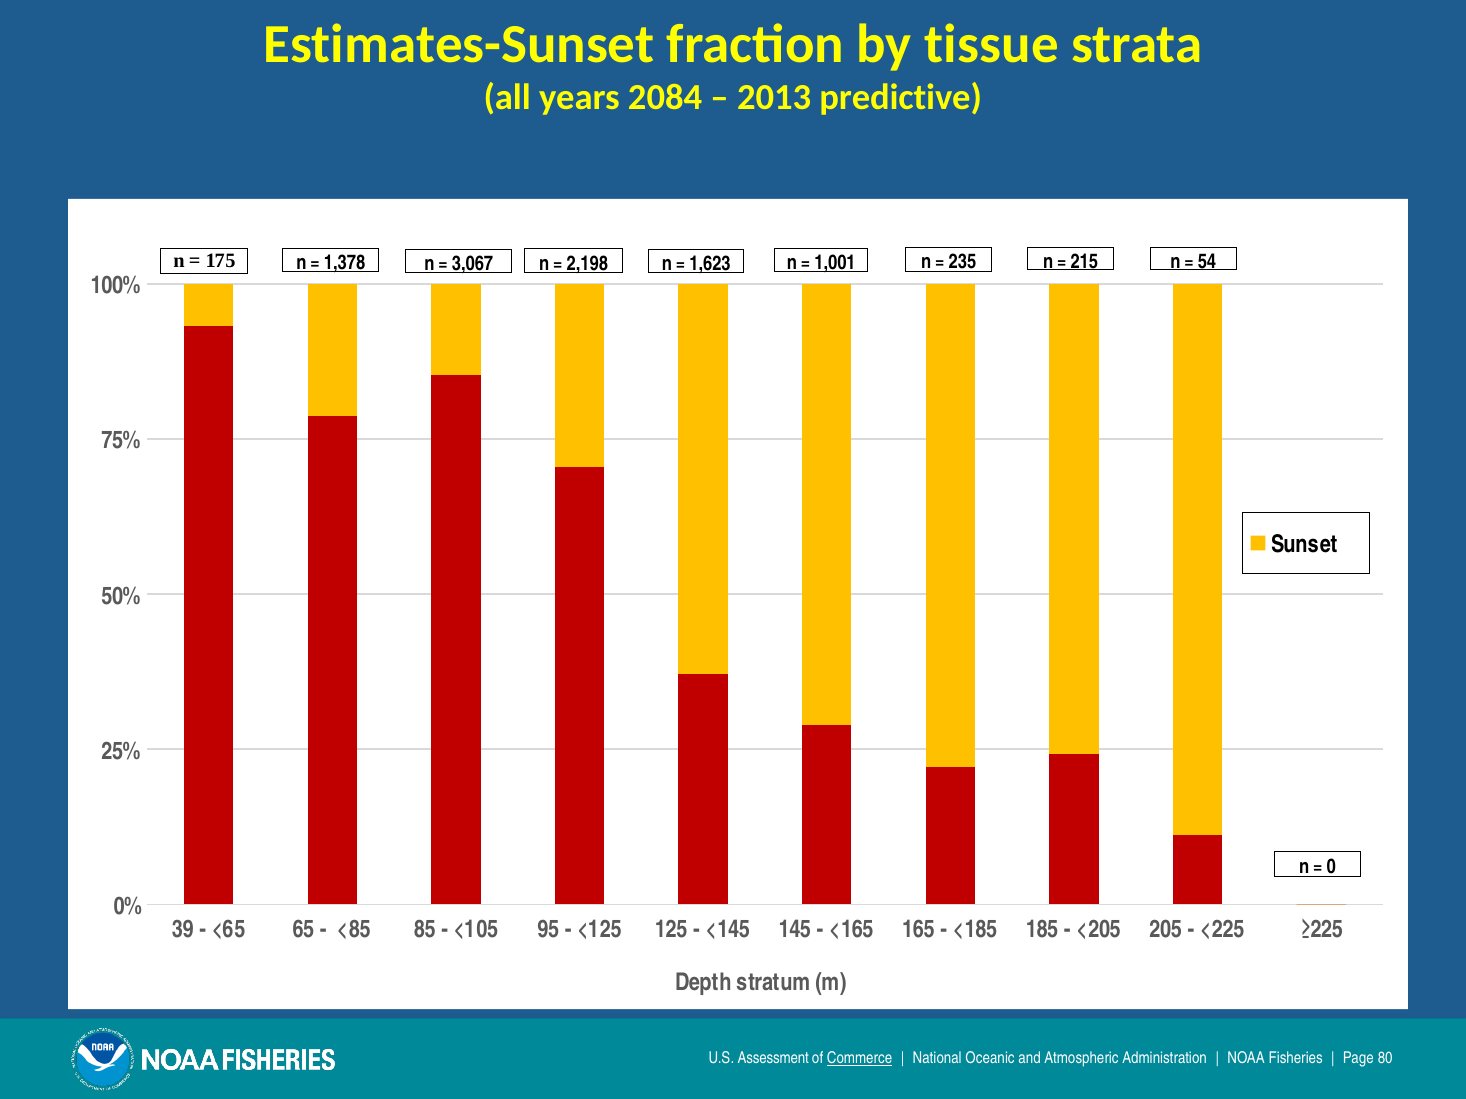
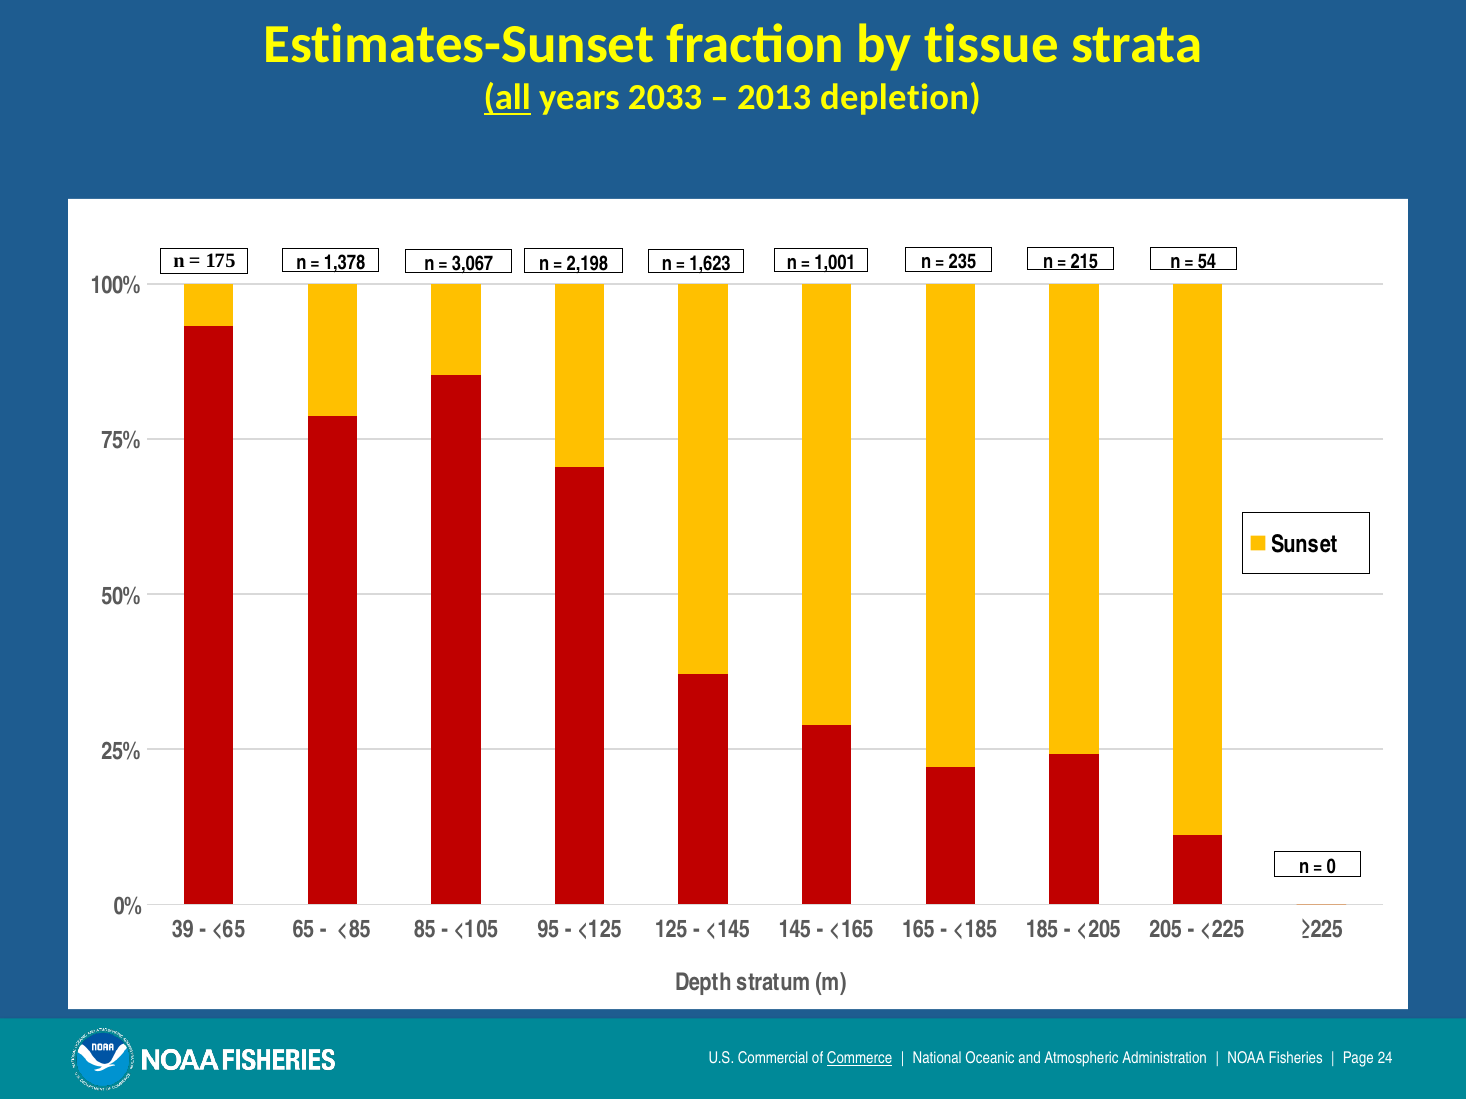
all underline: none -> present (507, 98)
2084: 2084 -> 2033 (665, 98)
predictive: predictive -> depletion (900, 98)
Assessment: Assessment -> Commercial (773, 1059)
80: 80 -> 24 (1385, 1059)
